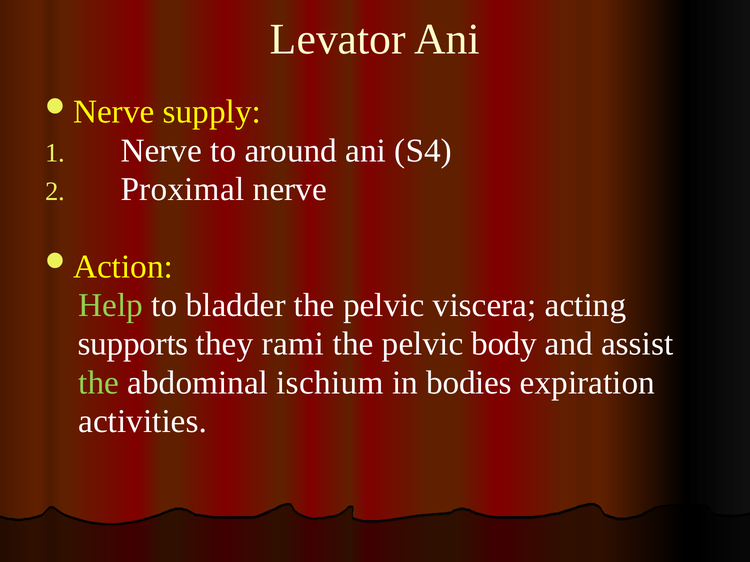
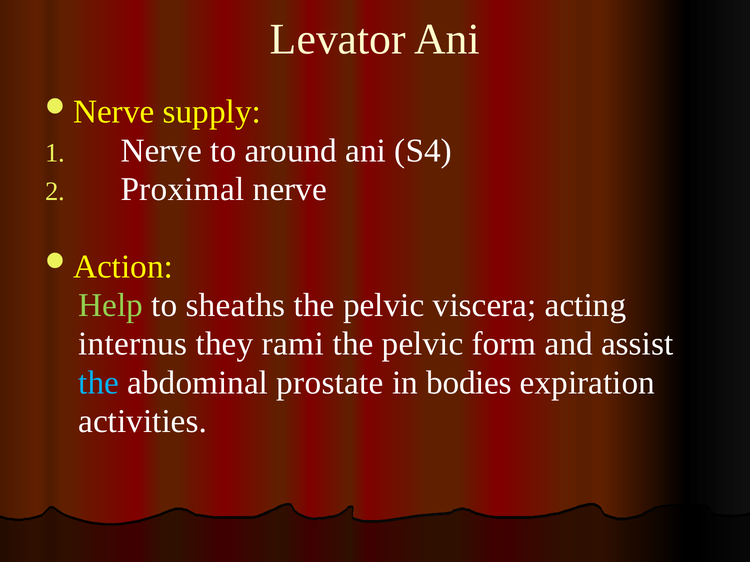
bladder: bladder -> sheaths (236, 306)
supports: supports -> internus (133, 344)
body: body -> form (504, 344)
the colour: light green -> light blue (99, 383)
ischium: ischium -> prostate (330, 383)
